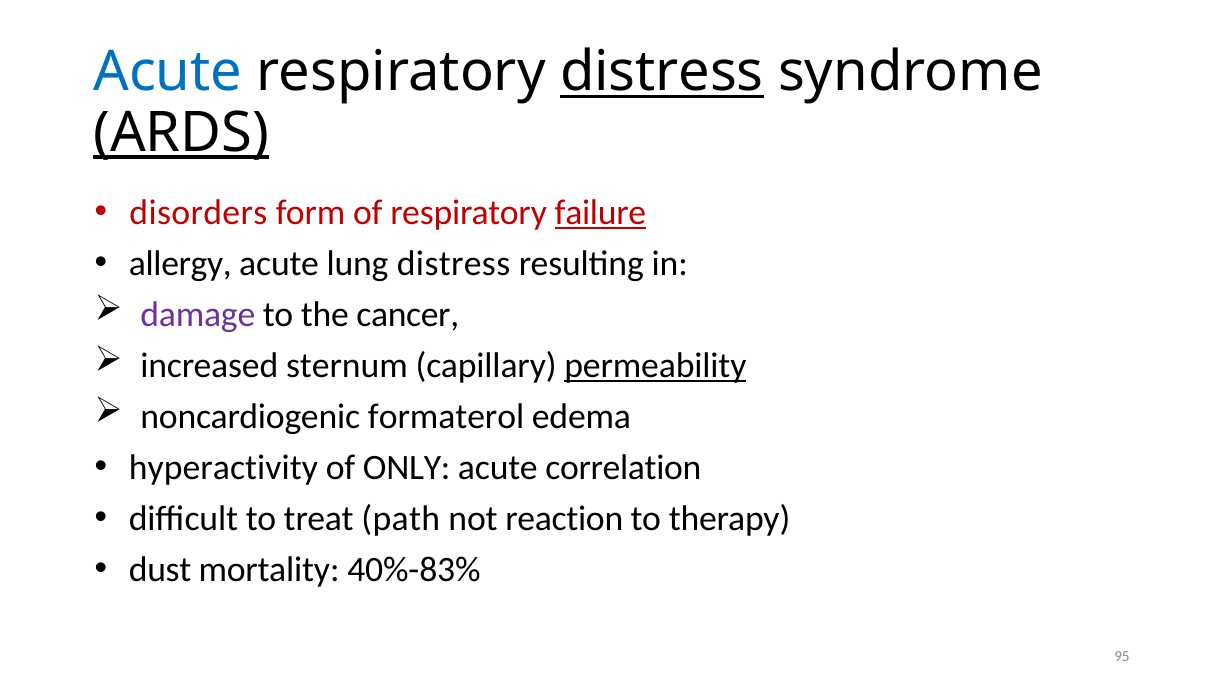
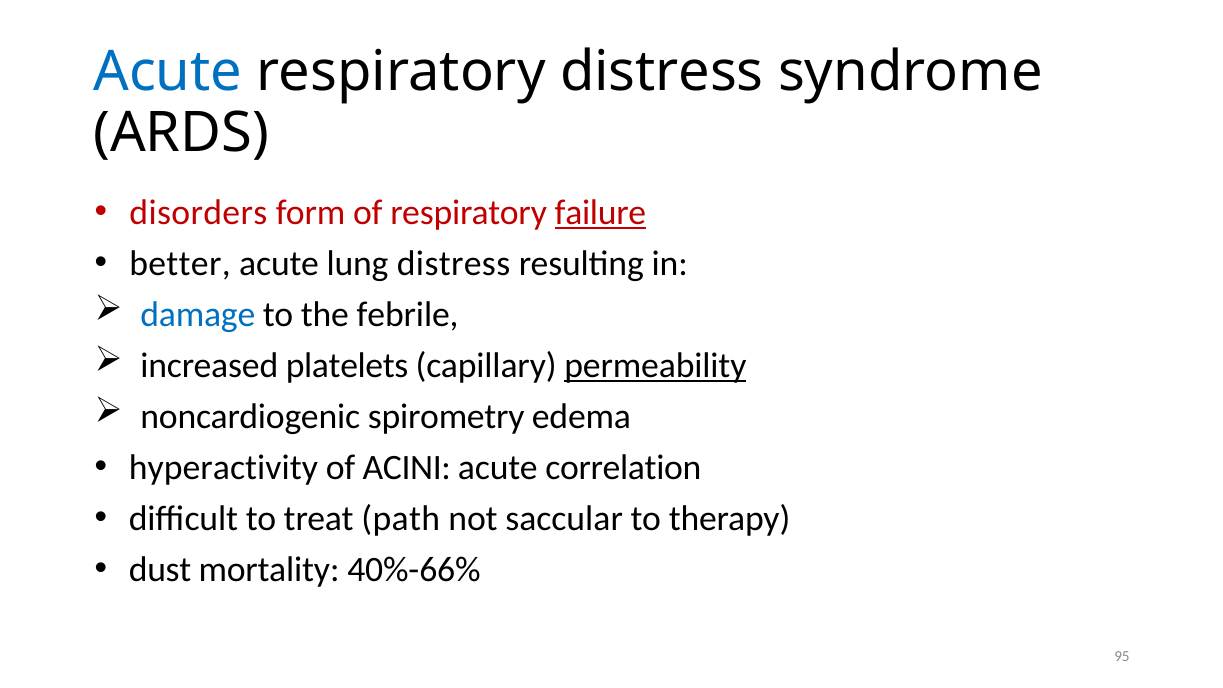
distress underline: present -> none (662, 72)
ARDS underline: present -> none (181, 133)
allergy: allergy -> better (180, 264)
damage colour: purple -> blue (198, 315)
cancer: cancer -> febrile (408, 315)
sternum: sternum -> platelets (347, 366)
formaterol: formaterol -> spirometry (446, 417)
ONLY: ONLY -> ACINI (407, 468)
reaction: reaction -> saccular (564, 518)
40%-83%: 40%-83% -> 40%-66% (414, 569)
